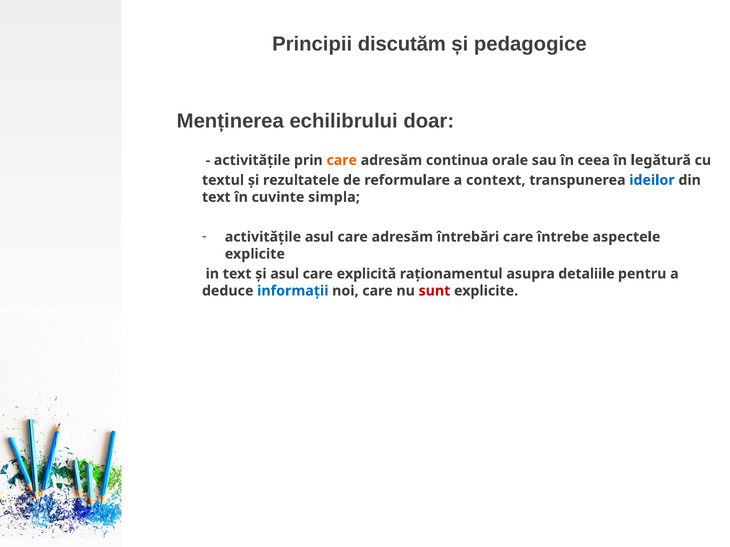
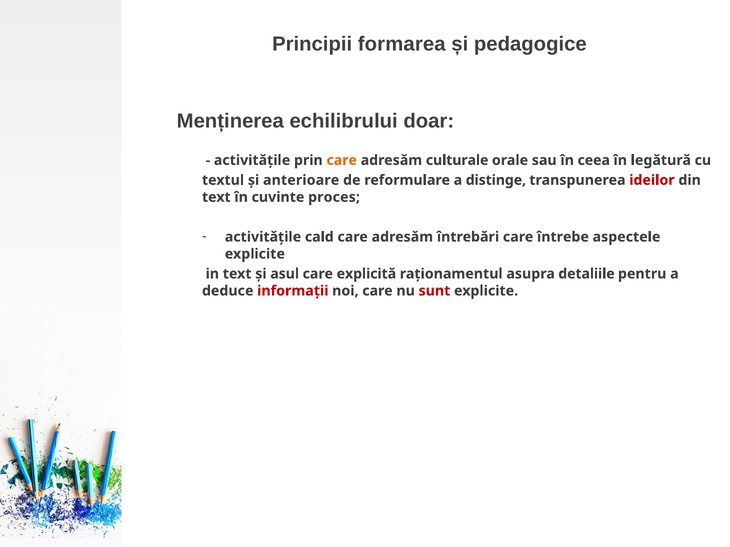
discutăm: discutăm -> formarea (402, 44)
continua: continua -> culturale (457, 160)
rezultatele: rezultatele -> anterioare (301, 180)
context: context -> distinge (496, 180)
ideilor colour: blue -> red (652, 180)
simpla: simpla -> proces (334, 197)
activitățile asul: asul -> cald (319, 237)
informații colour: blue -> red (293, 291)
